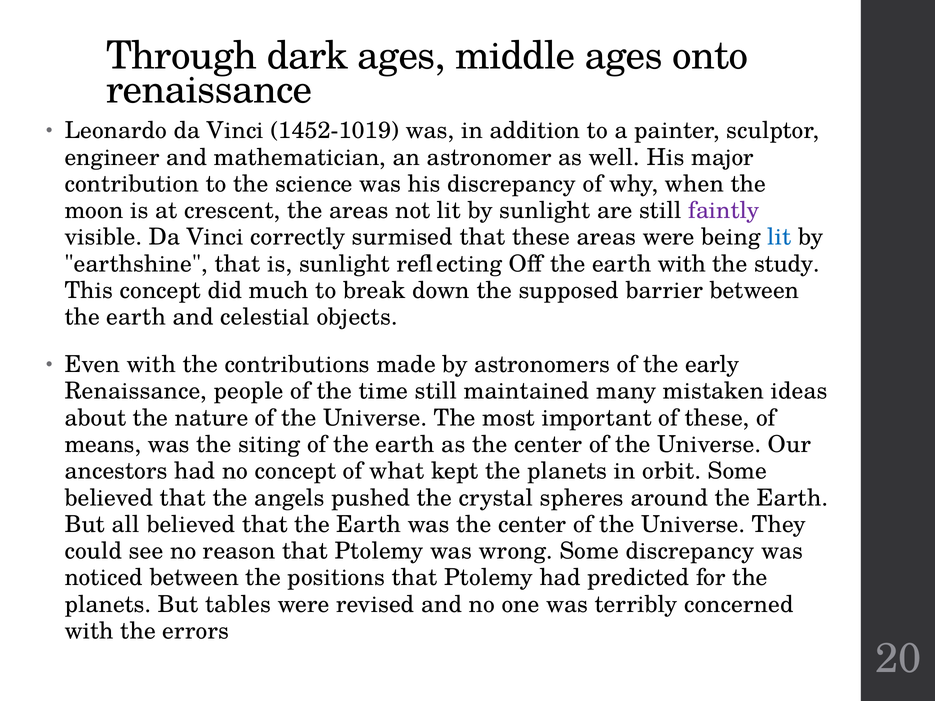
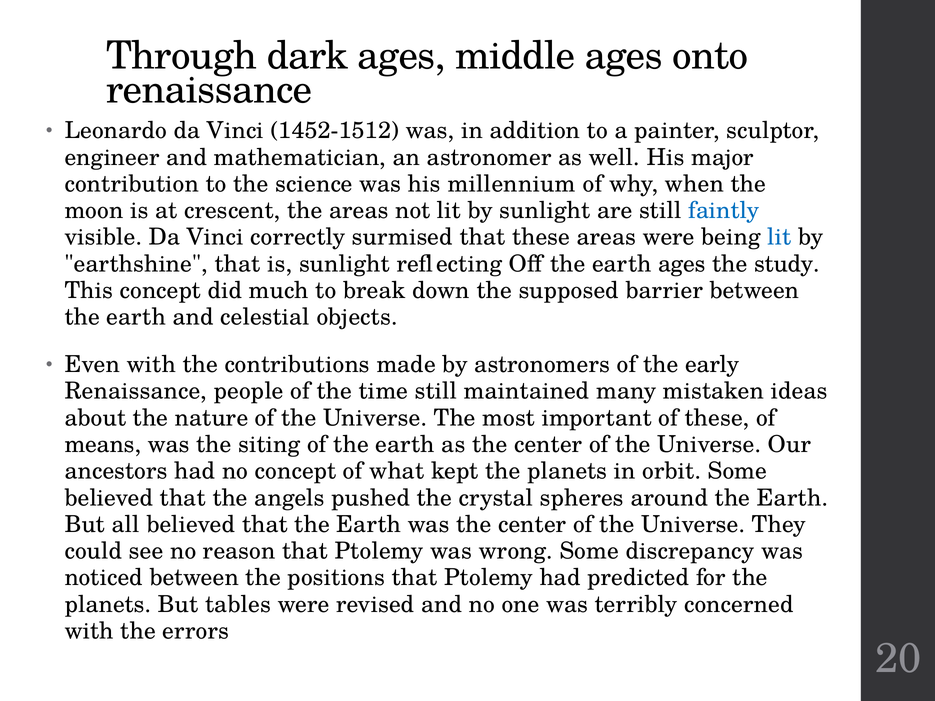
1452-1019: 1452-1019 -> 1452-1512 (335, 131)
his discrepancy: discrepancy -> millennium (512, 184)
faintly colour: purple -> blue (724, 211)
earth with: with -> ages (682, 264)
